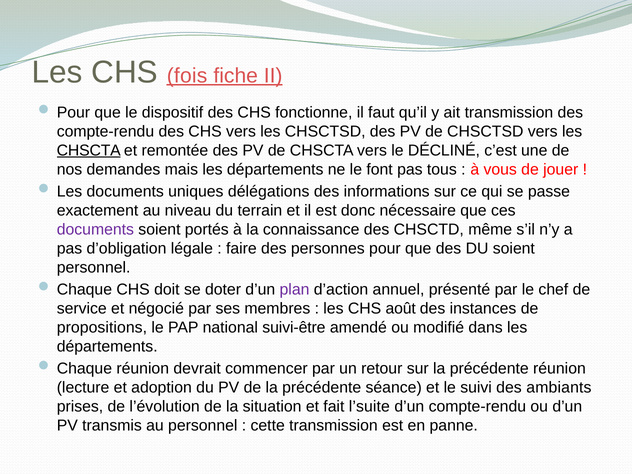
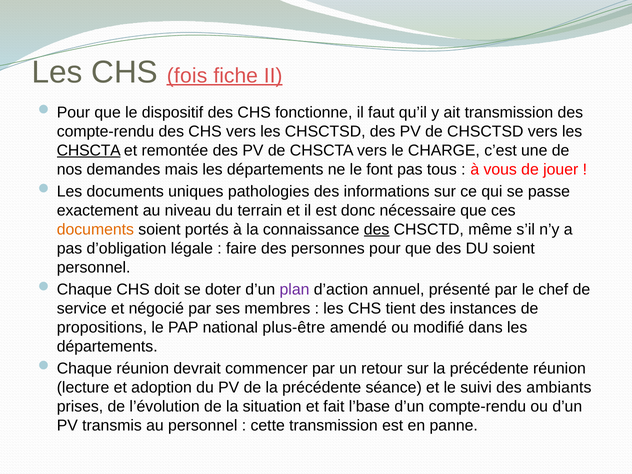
DÉCLINÉ: DÉCLINÉ -> CHARGE (444, 150)
délégations: délégations -> pathologies (269, 192)
documents colour: purple -> orange (95, 229)
des underline: none -> present (377, 229)
août: août -> tient (401, 308)
suivi-être: suivi-être -> plus-être (294, 327)
l’suite: l’suite -> l’base (369, 406)
